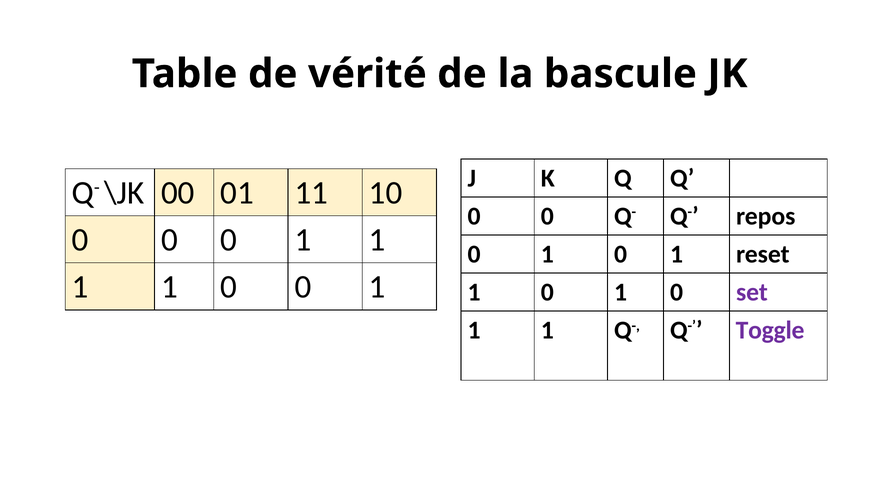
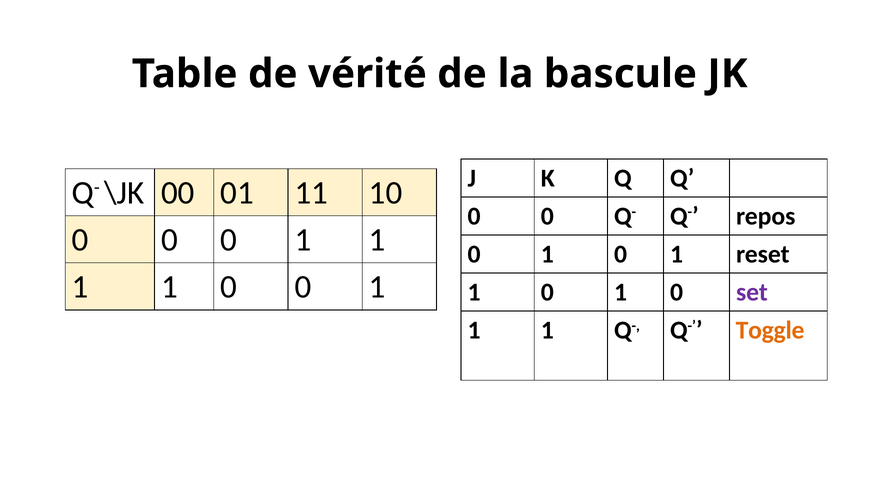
Toggle colour: purple -> orange (770, 330)
